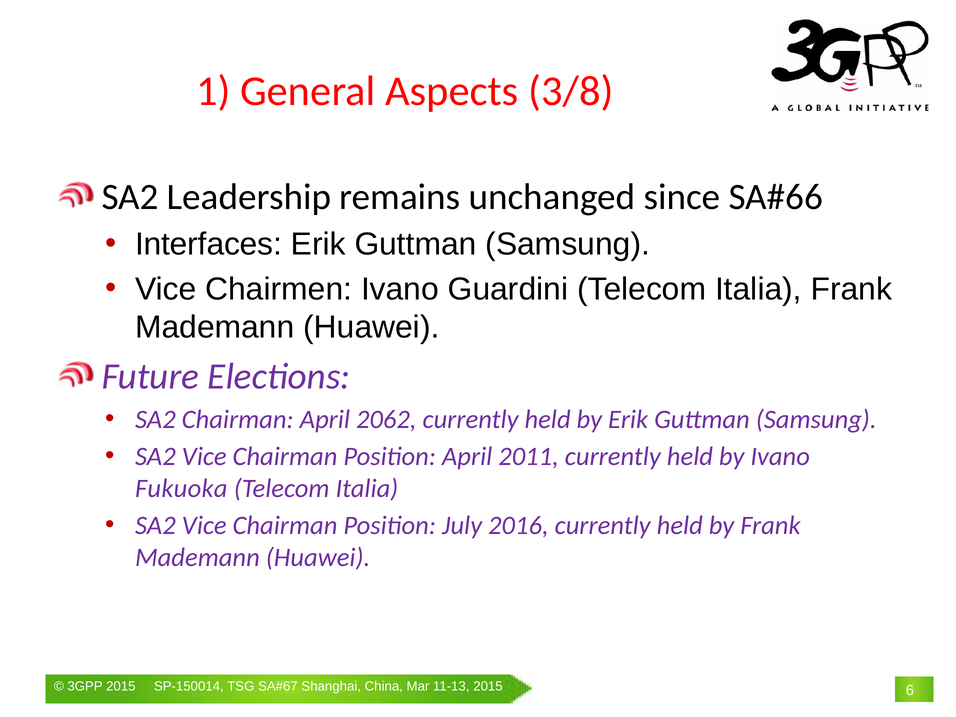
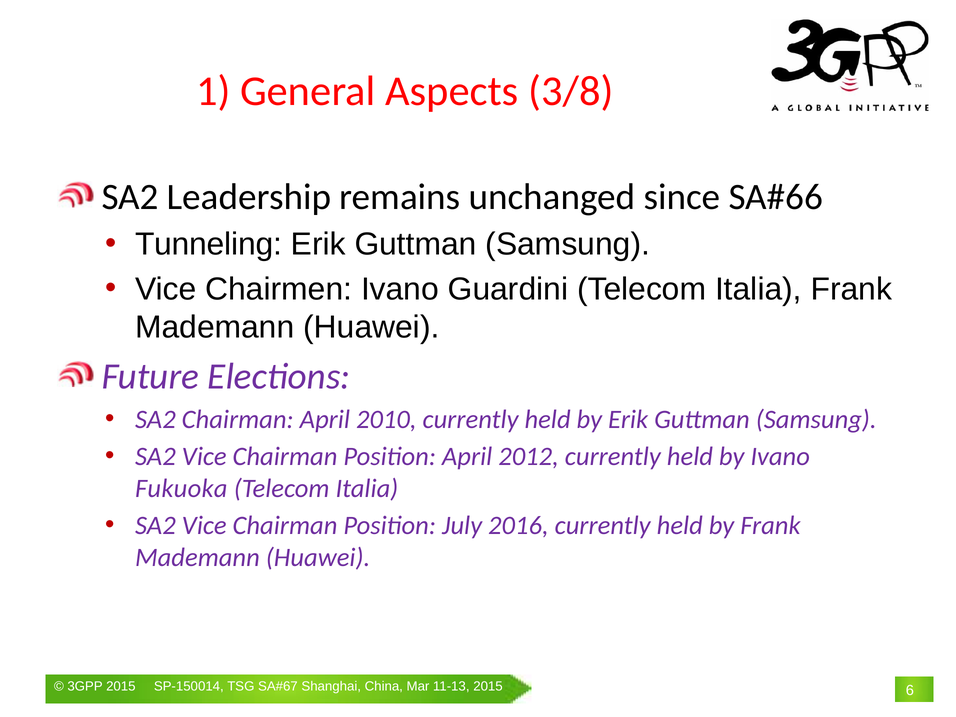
Interfaces: Interfaces -> Tunneling (209, 244)
2062: 2062 -> 2010 (386, 419)
2011: 2011 -> 2012 (529, 457)
